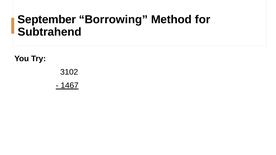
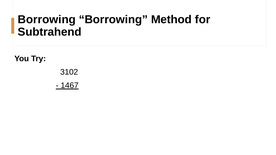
September: September -> Borrowing (47, 19)
